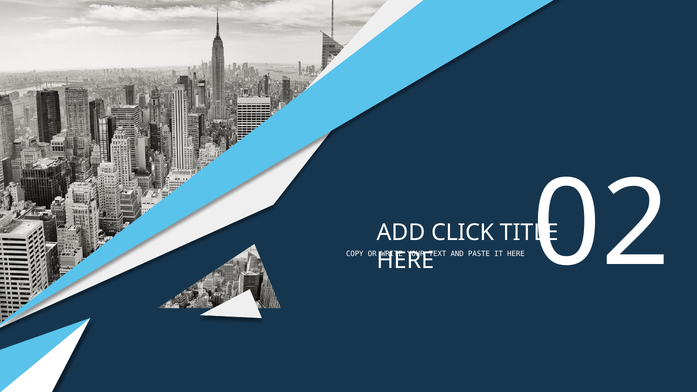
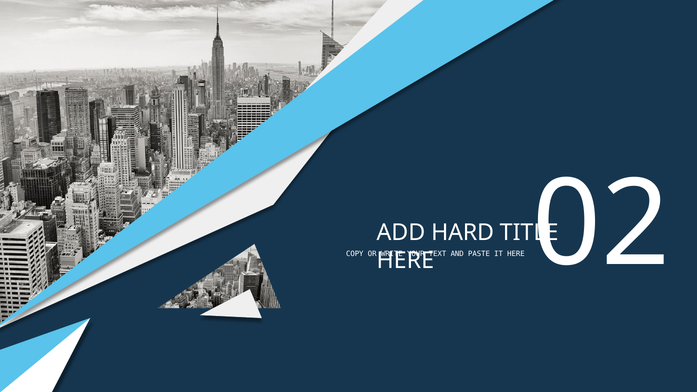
CLICK: CLICK -> HARD (463, 233)
